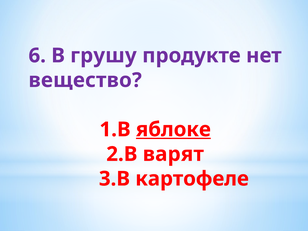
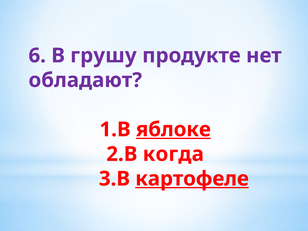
вещество: вещество -> обладают (85, 80)
варят: варят -> когда (173, 154)
картофеле underline: none -> present (192, 179)
